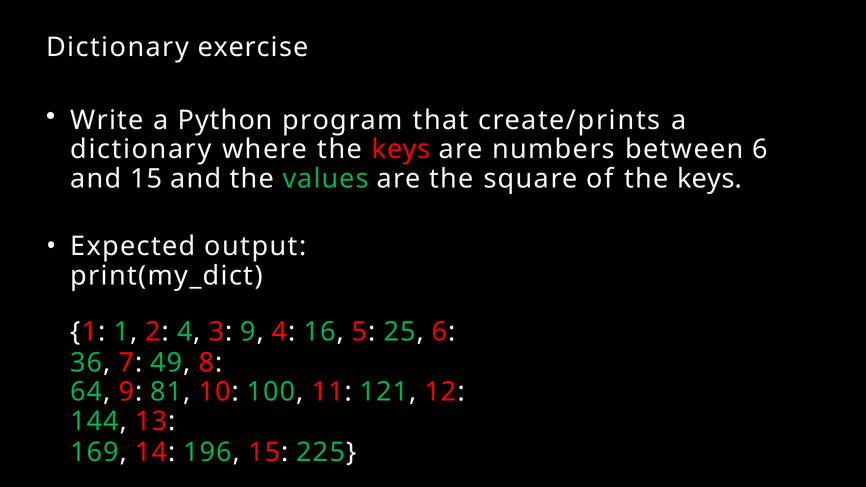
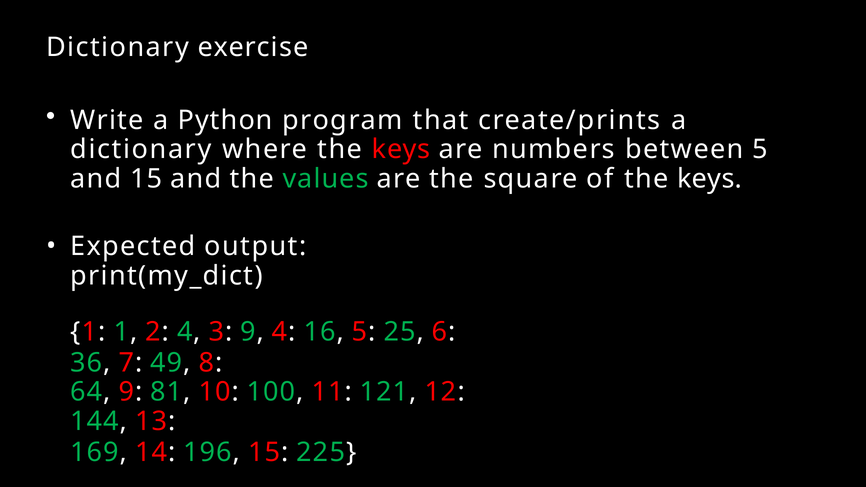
between 6: 6 -> 5 (760, 149)
